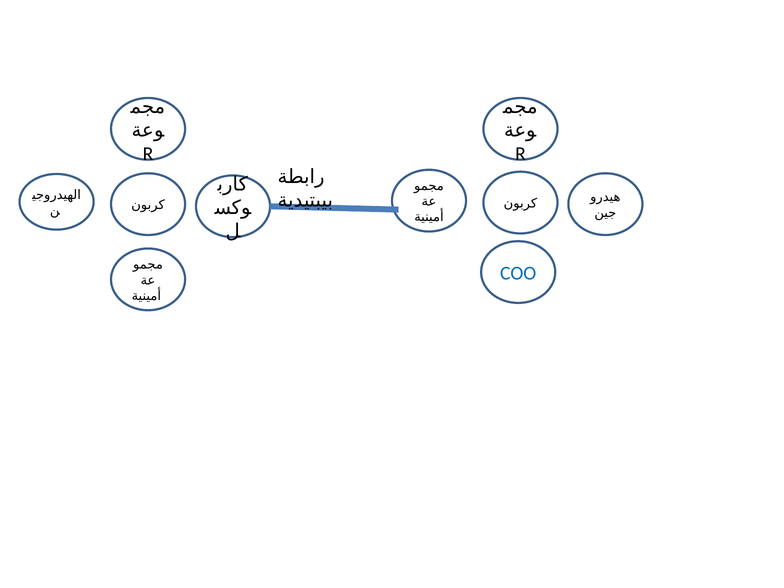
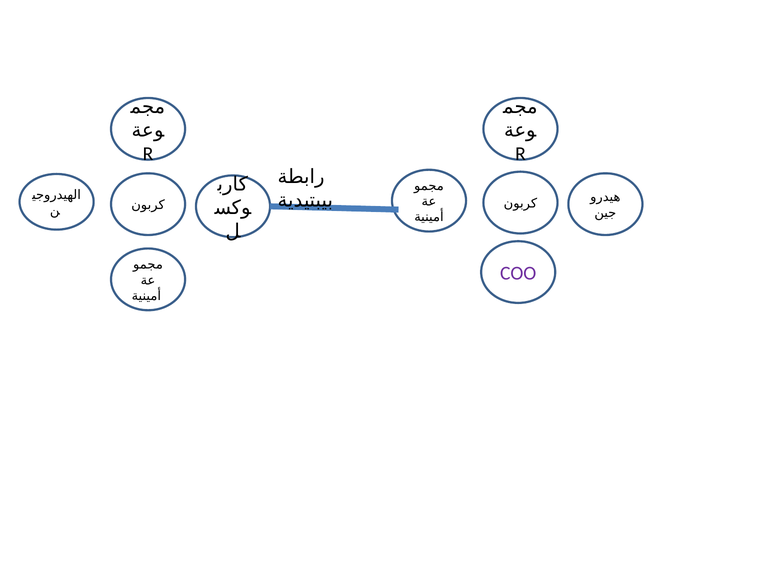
COO colour: blue -> purple (518, 273)
